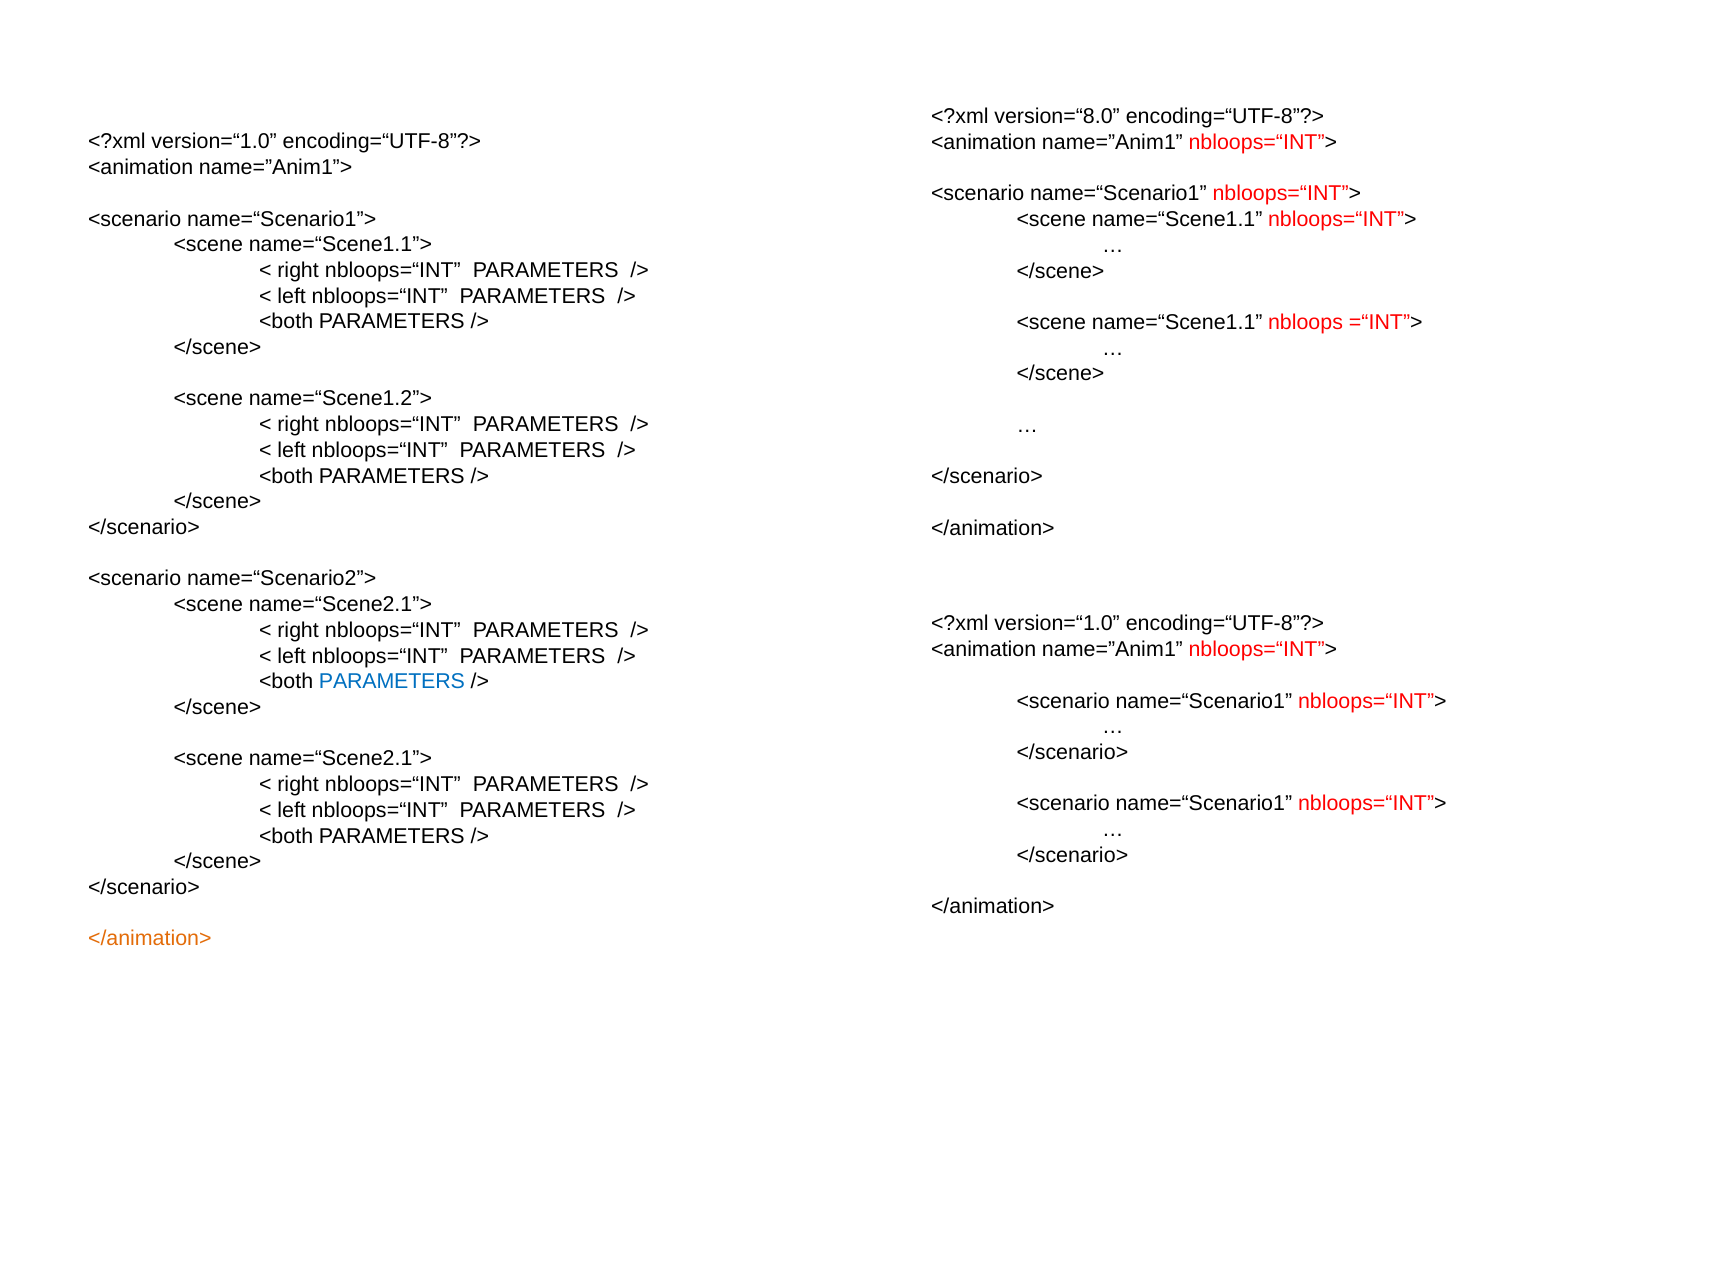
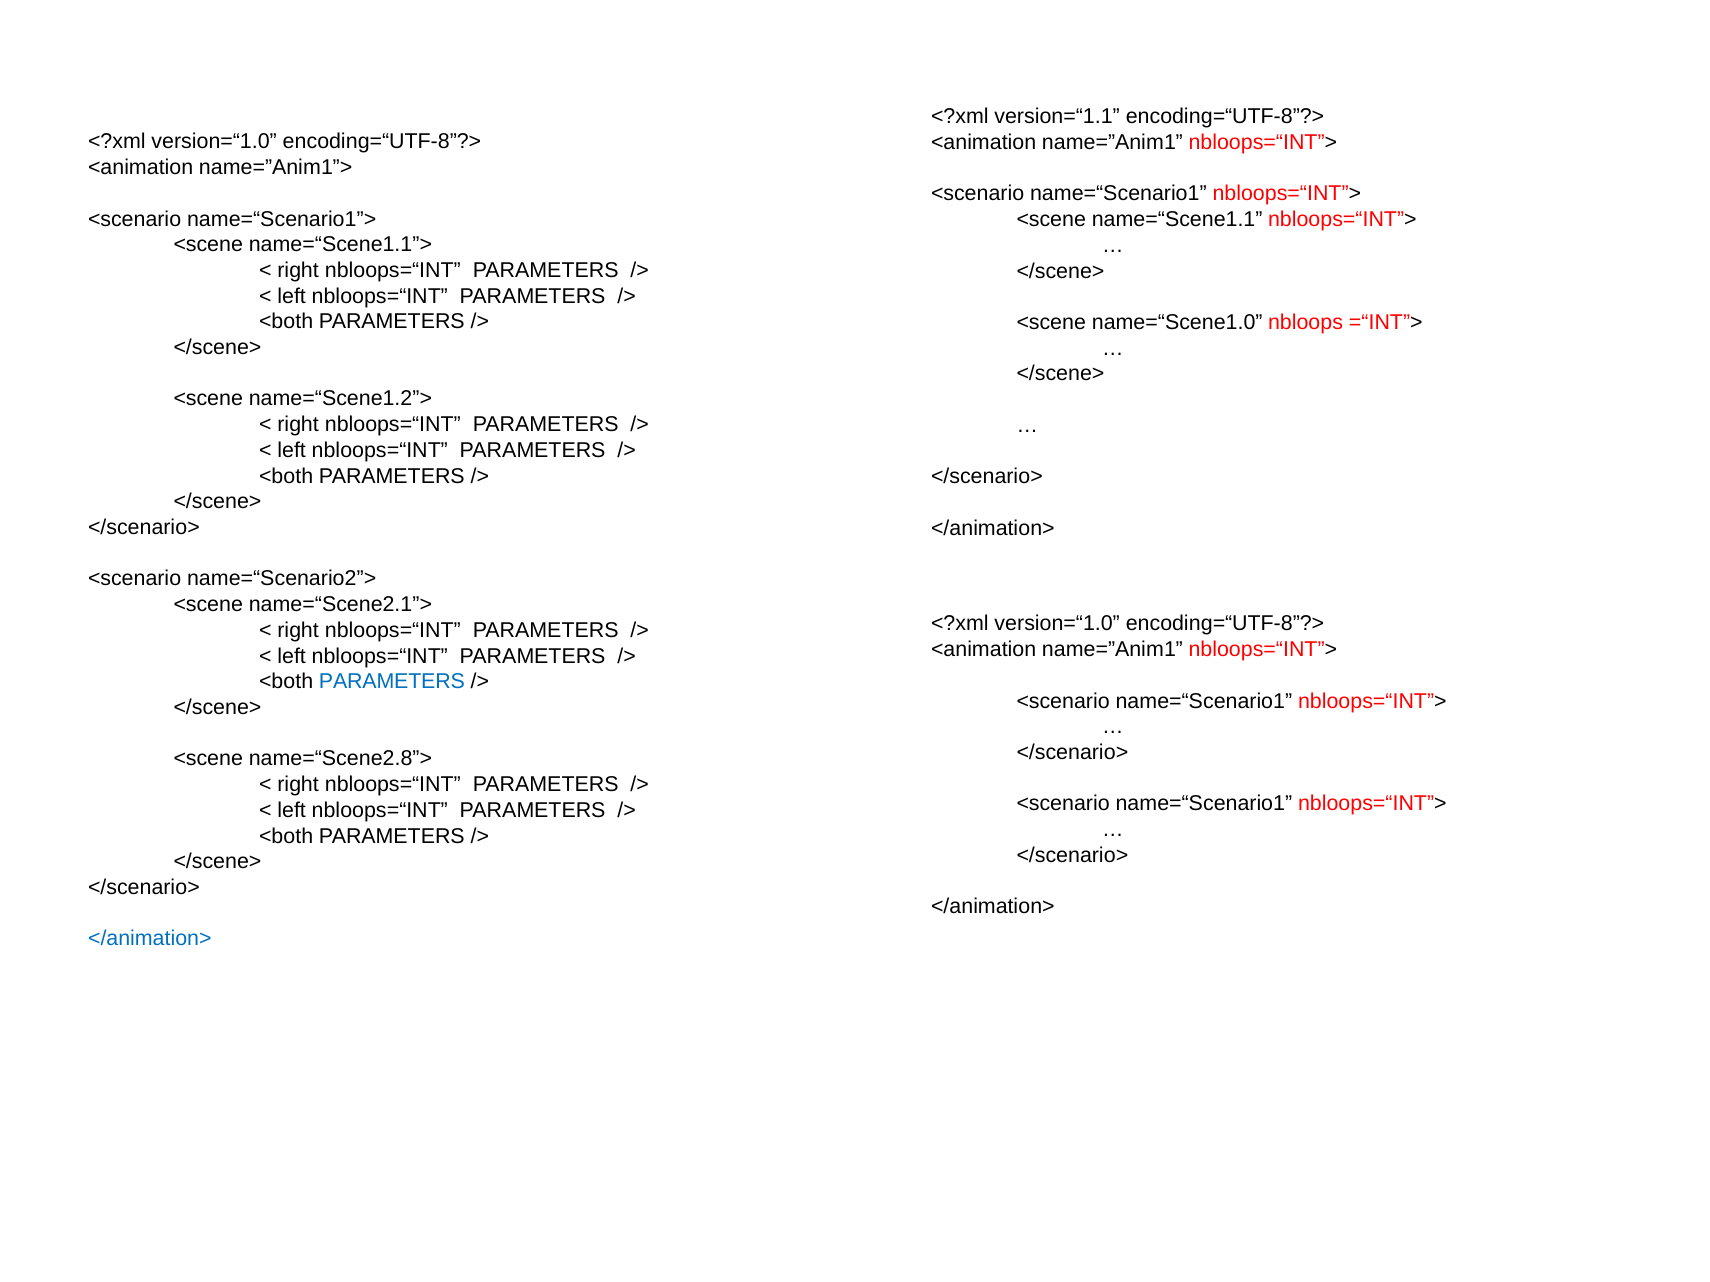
version=“8.0: version=“8.0 -> version=“1.1 (1057, 117)
name=“Scene1.1: name=“Scene1.1 -> name=“Scene1.0 (1177, 323)
name=“Scene2.1”>: name=“Scene2.1”> -> name=“Scene2.8”> (340, 759)
</animation> colour: orange -> blue (150, 939)
